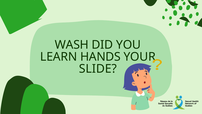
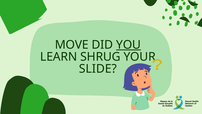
WASH: WASH -> MOVE (72, 45)
YOU underline: none -> present (129, 45)
HANDS: HANDS -> SHRUG (100, 57)
